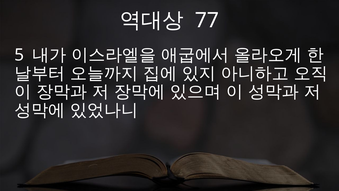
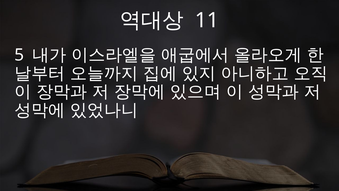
77: 77 -> 11 (207, 20)
